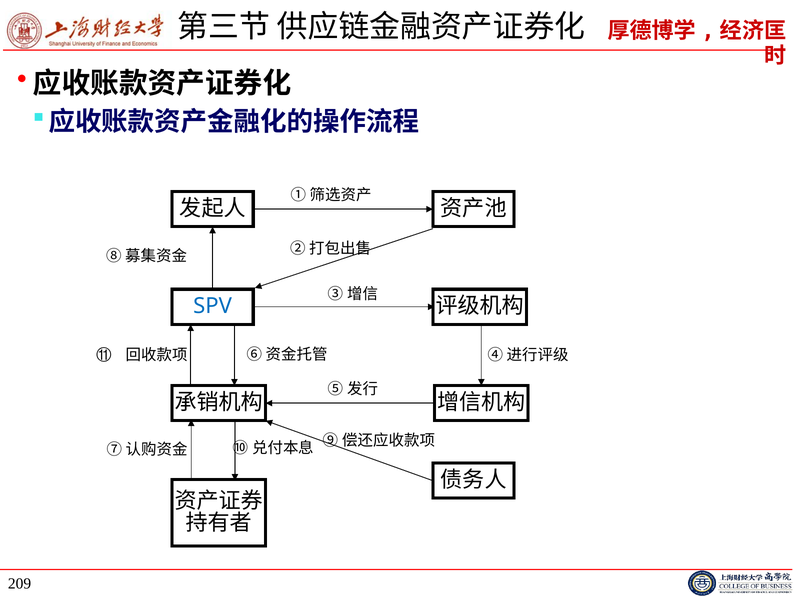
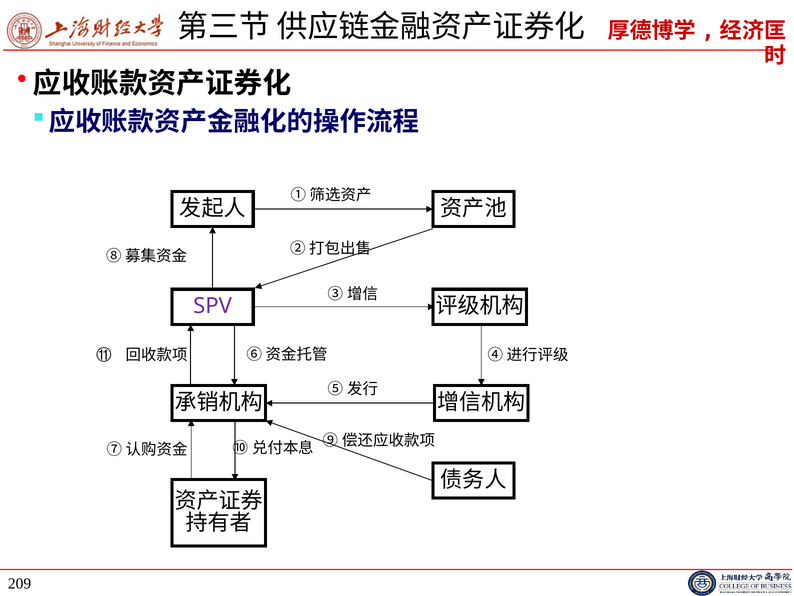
SPV colour: blue -> purple (213, 306)
